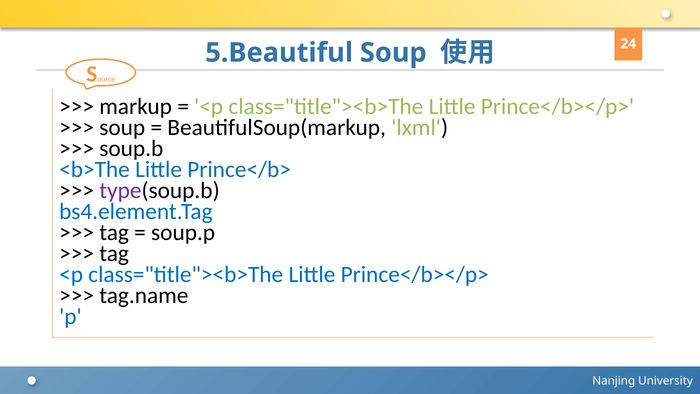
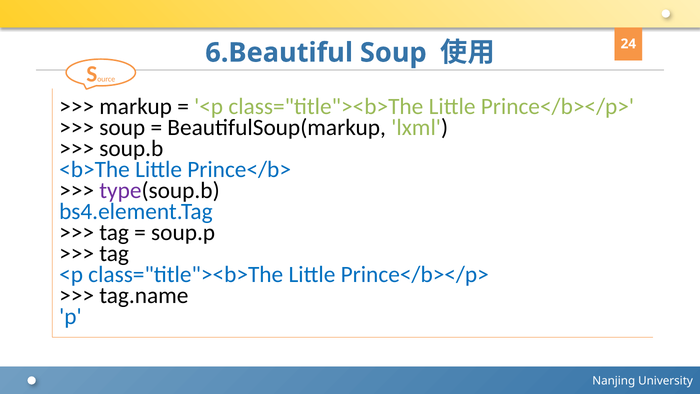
5.Beautiful: 5.Beautiful -> 6.Beautiful (279, 53)
